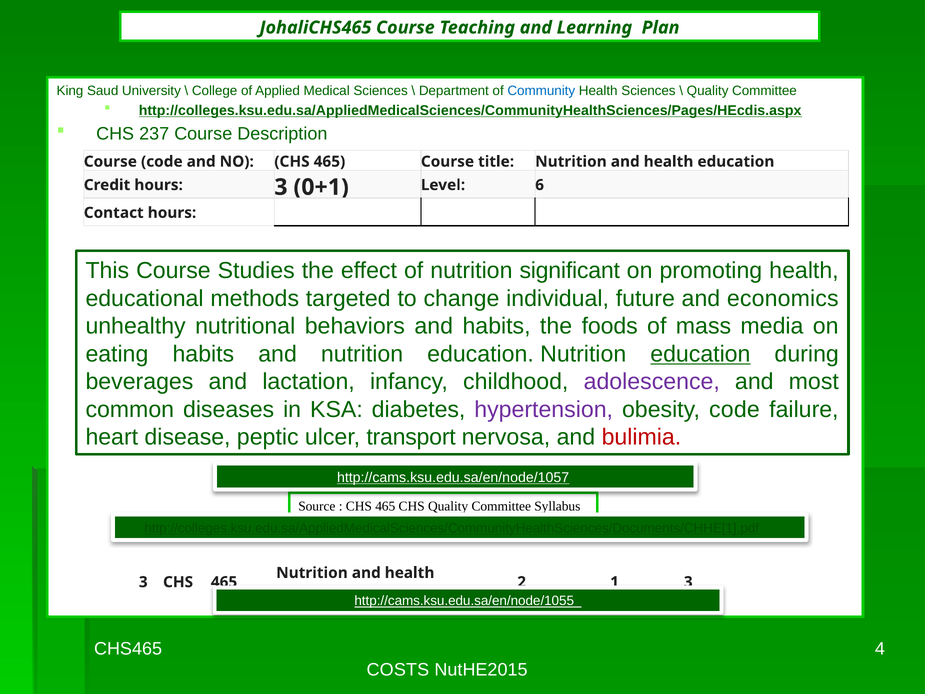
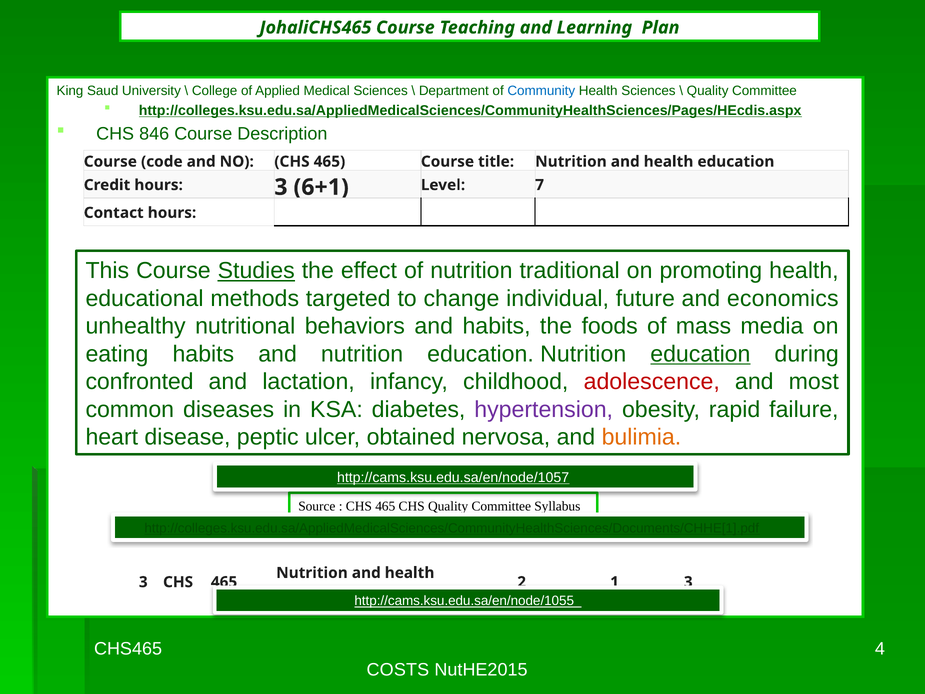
237: 237 -> 846 (154, 134)
0+1: 0+1 -> 6+1 (321, 187)
6: 6 -> 7 (540, 185)
Studies underline: none -> present (256, 271)
significant: significant -> traditional (570, 271)
beverages: beverages -> confronted (140, 382)
adolescence colour: purple -> red (652, 382)
obesity code: code -> rapid (735, 409)
transport: transport -> obtained (411, 437)
bulimia colour: red -> orange (641, 437)
